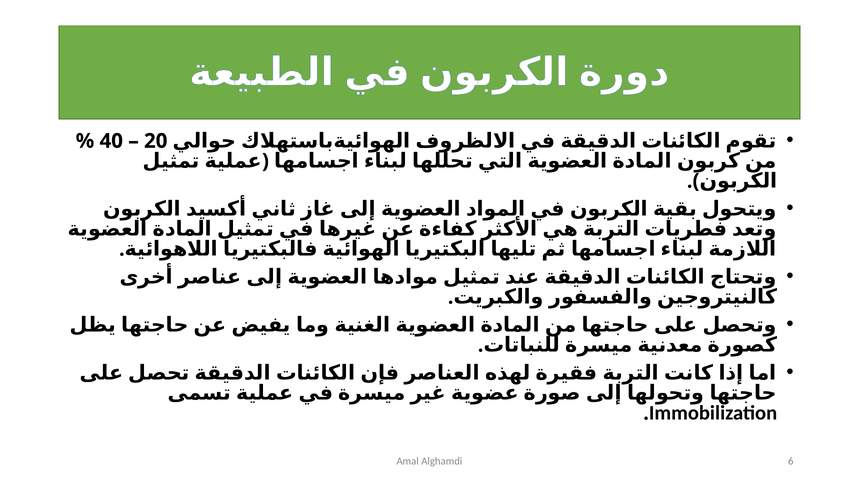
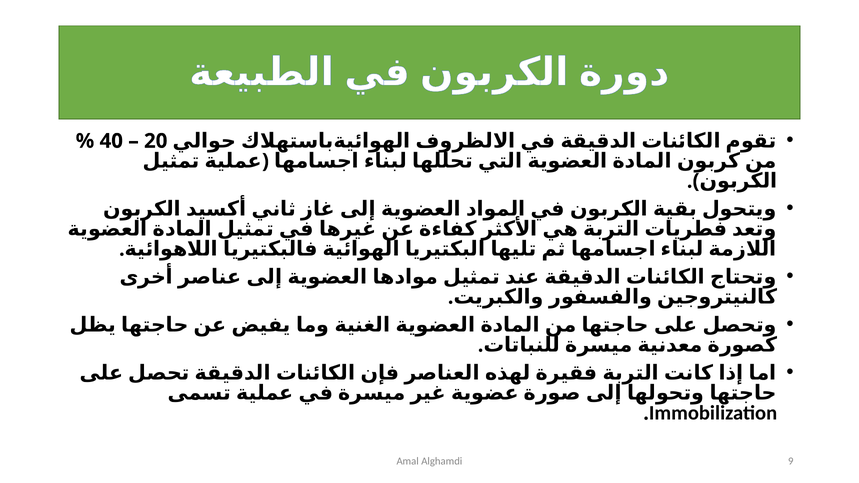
6: 6 -> 9 (791, 461)
